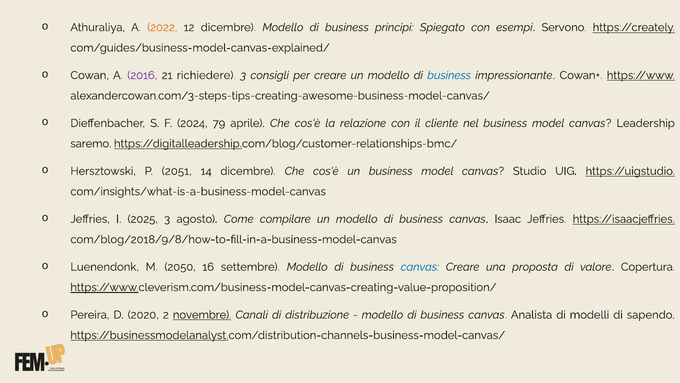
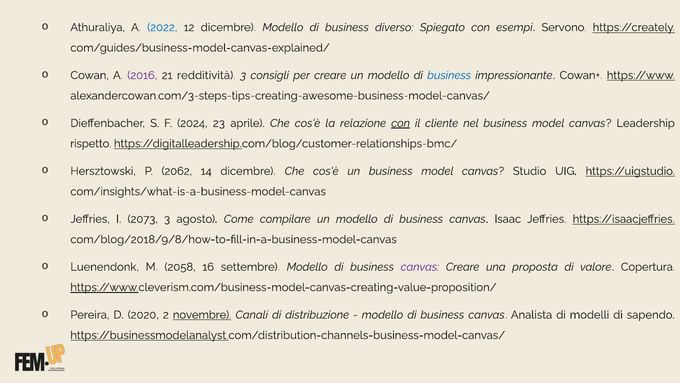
2022 colour: orange -> blue (162, 27)
principi: principi -> diverso (394, 27)
richiedere: richiedere -> redditività (206, 75)
79: 79 -> 23 (219, 123)
con underline: none -> present (401, 123)
saremo: saremo -> rispetto (91, 143)
2051: 2051 -> 2062 (177, 171)
2025: 2025 -> 2073 (143, 219)
2050: 2050 -> 2058 (180, 267)
canvas colour: blue -> purple (420, 267)
